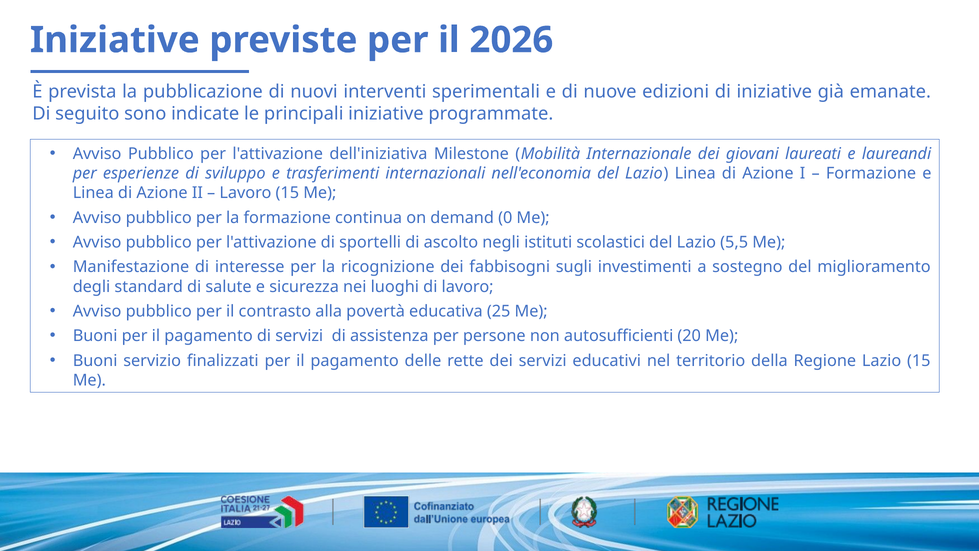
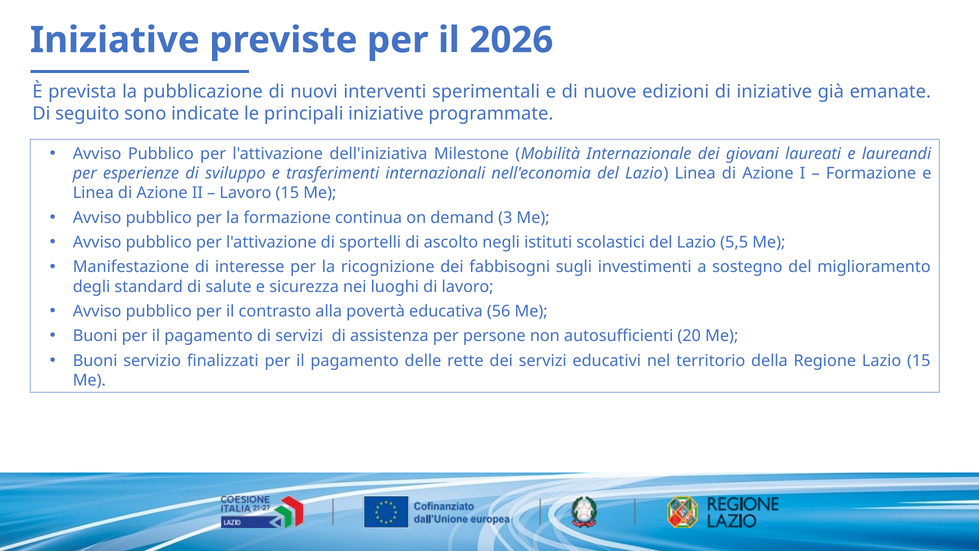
0: 0 -> 3 (505, 218)
25: 25 -> 56 (499, 311)
